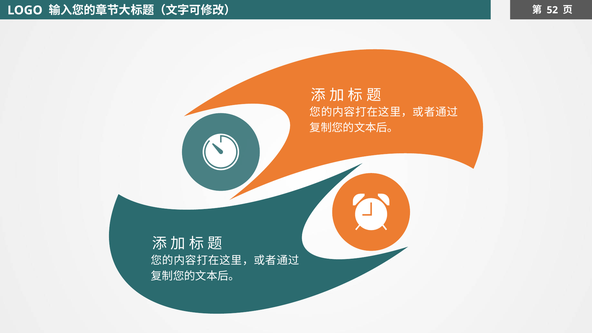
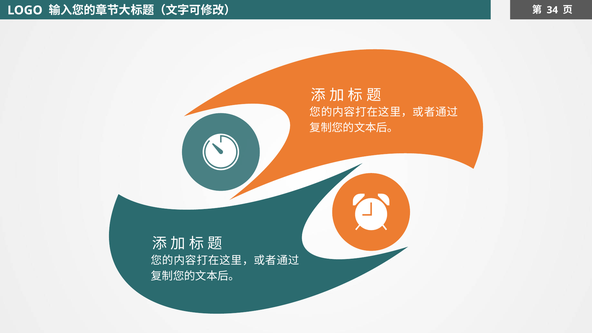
52: 52 -> 34 (552, 10)
